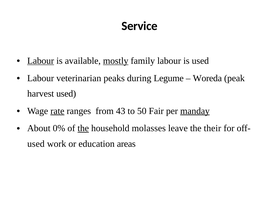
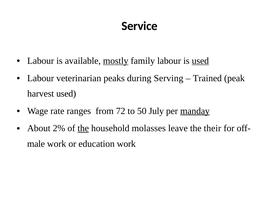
Labour underline: present -> none (41, 61)
used underline: none -> present (200, 61)
Legume: Legume -> Serving (169, 78)
Woreda: Woreda -> Trained (207, 78)
rate underline: present -> none (57, 111)
43: 43 -> 72 (121, 111)
Fair: Fair -> July (156, 111)
0%: 0% -> 2% (59, 128)
used: used -> male (36, 143)
education areas: areas -> work (126, 143)
